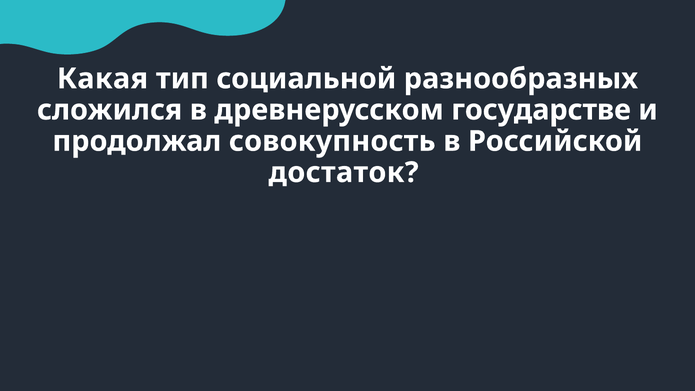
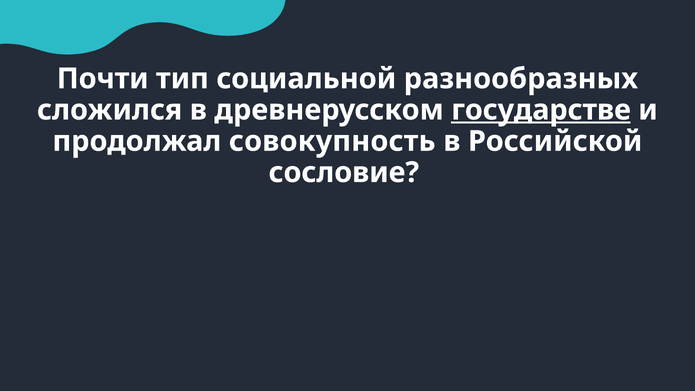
Какая: Какая -> Почти (103, 79)
государстве underline: none -> present (541, 110)
достаток: достаток -> сословие (344, 172)
